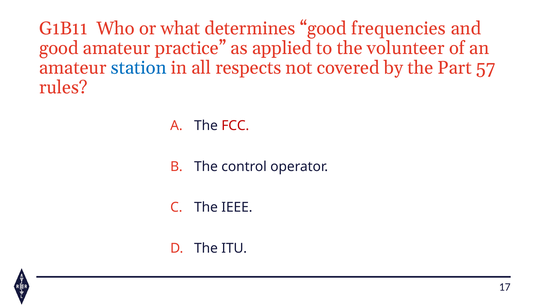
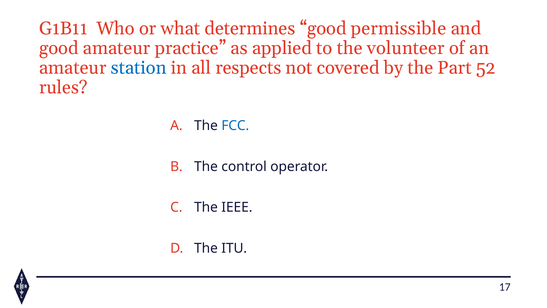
frequencies: frequencies -> permissible (399, 28)
57: 57 -> 52 (486, 68)
FCC colour: red -> blue (235, 125)
